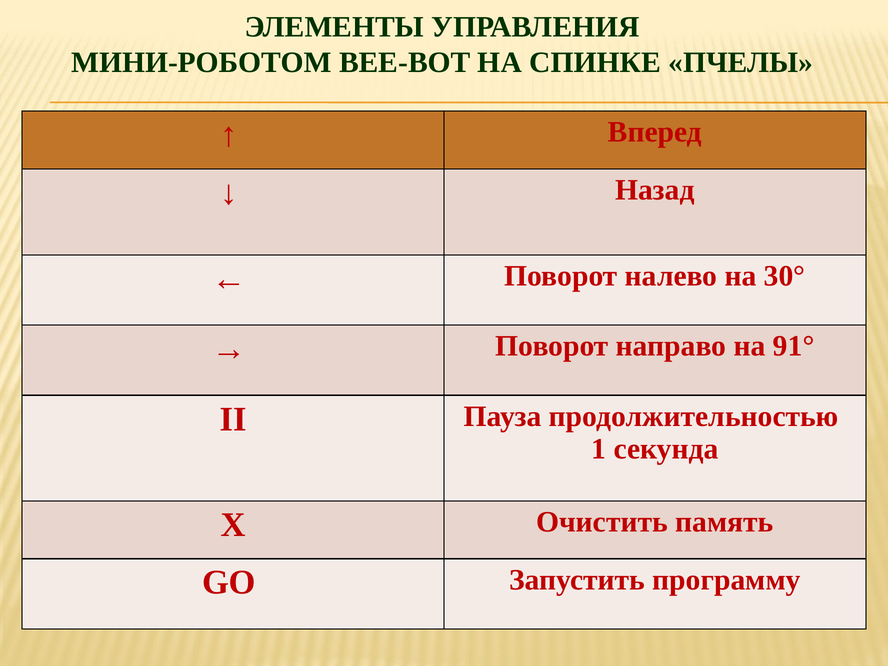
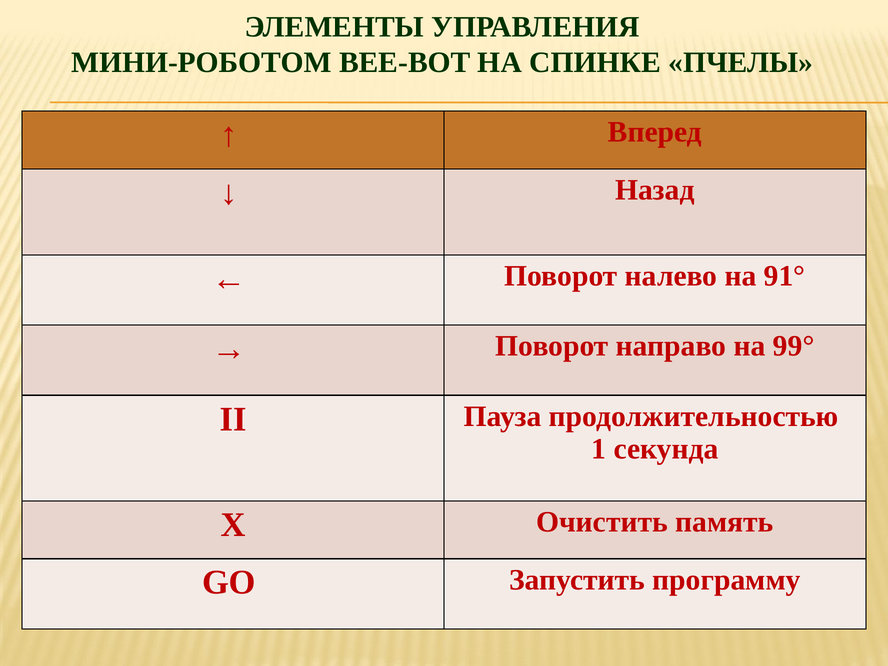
30°: 30° -> 91° (785, 276)
91°: 91° -> 99° (794, 346)
